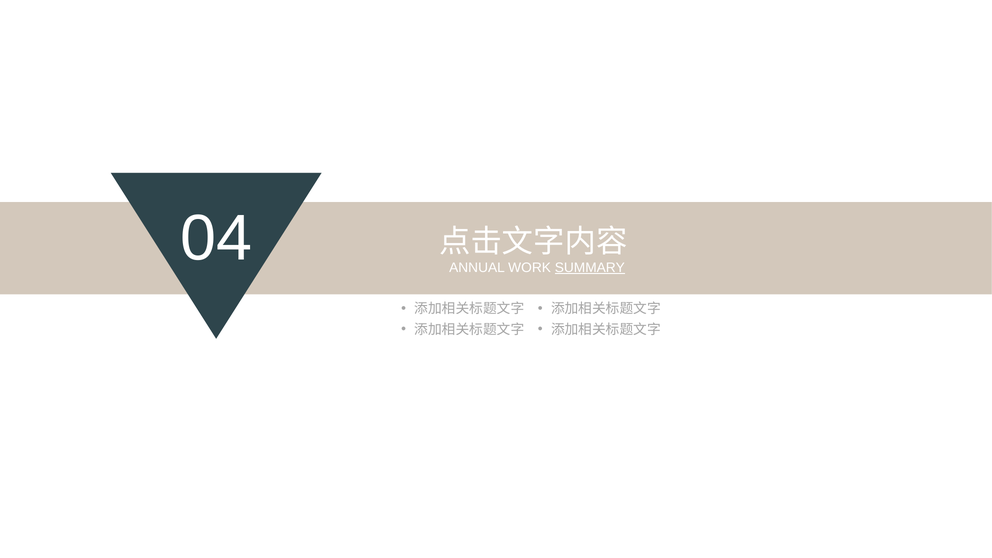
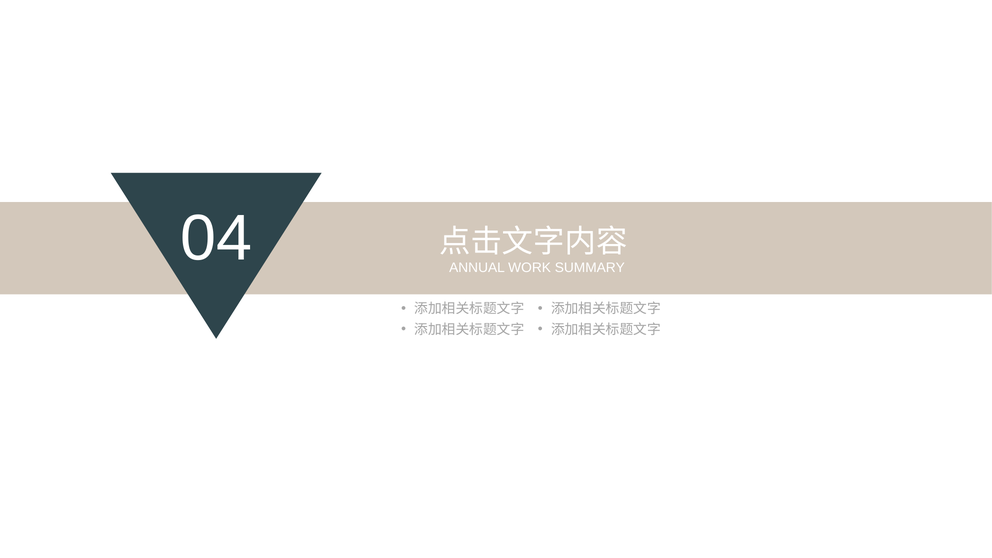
SUMMARY underline: present -> none (590, 268)
